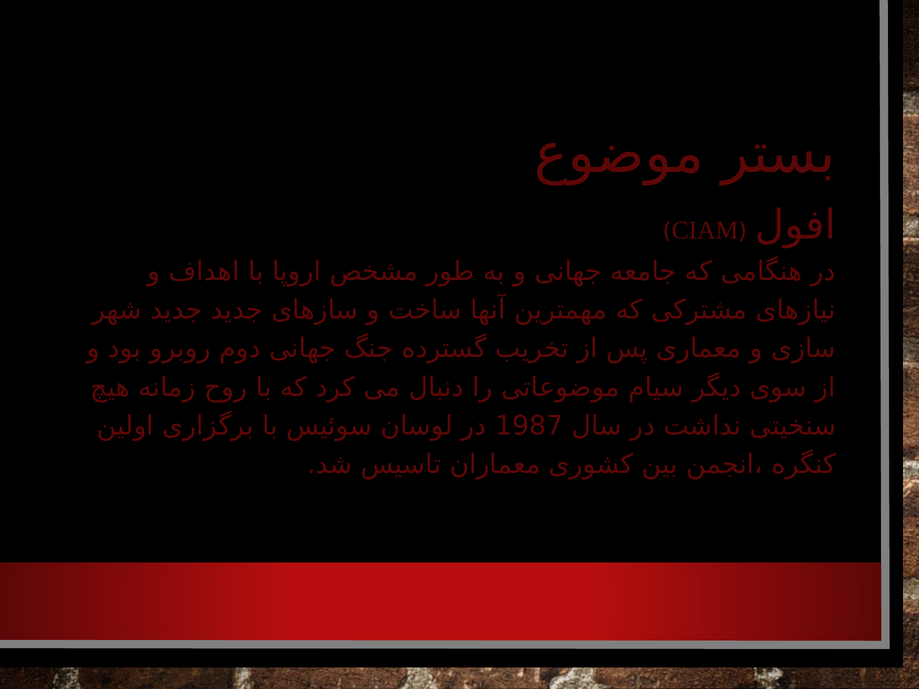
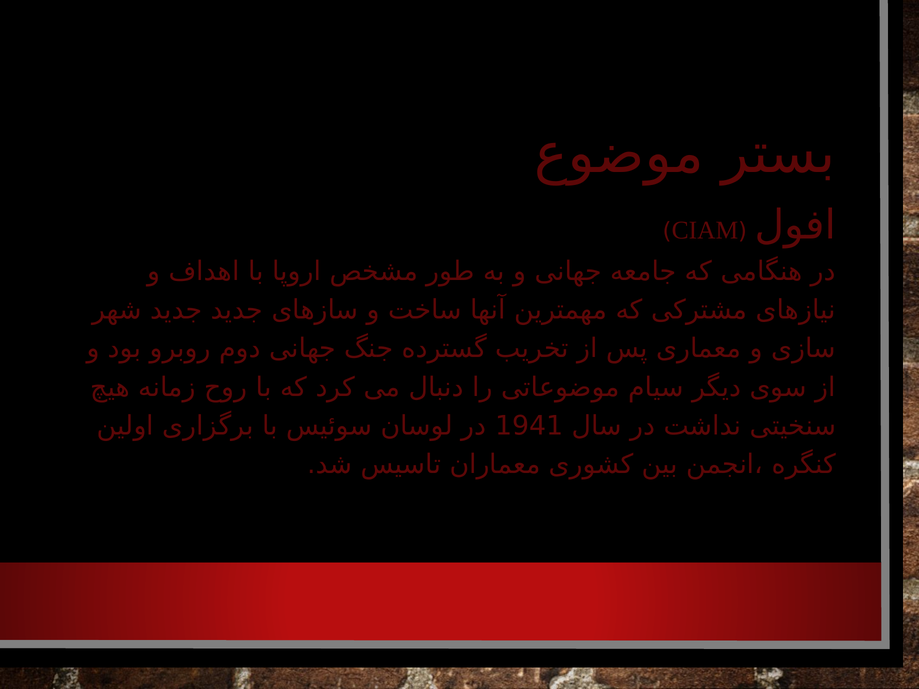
1987: 1987 -> 1941 (529, 426)
